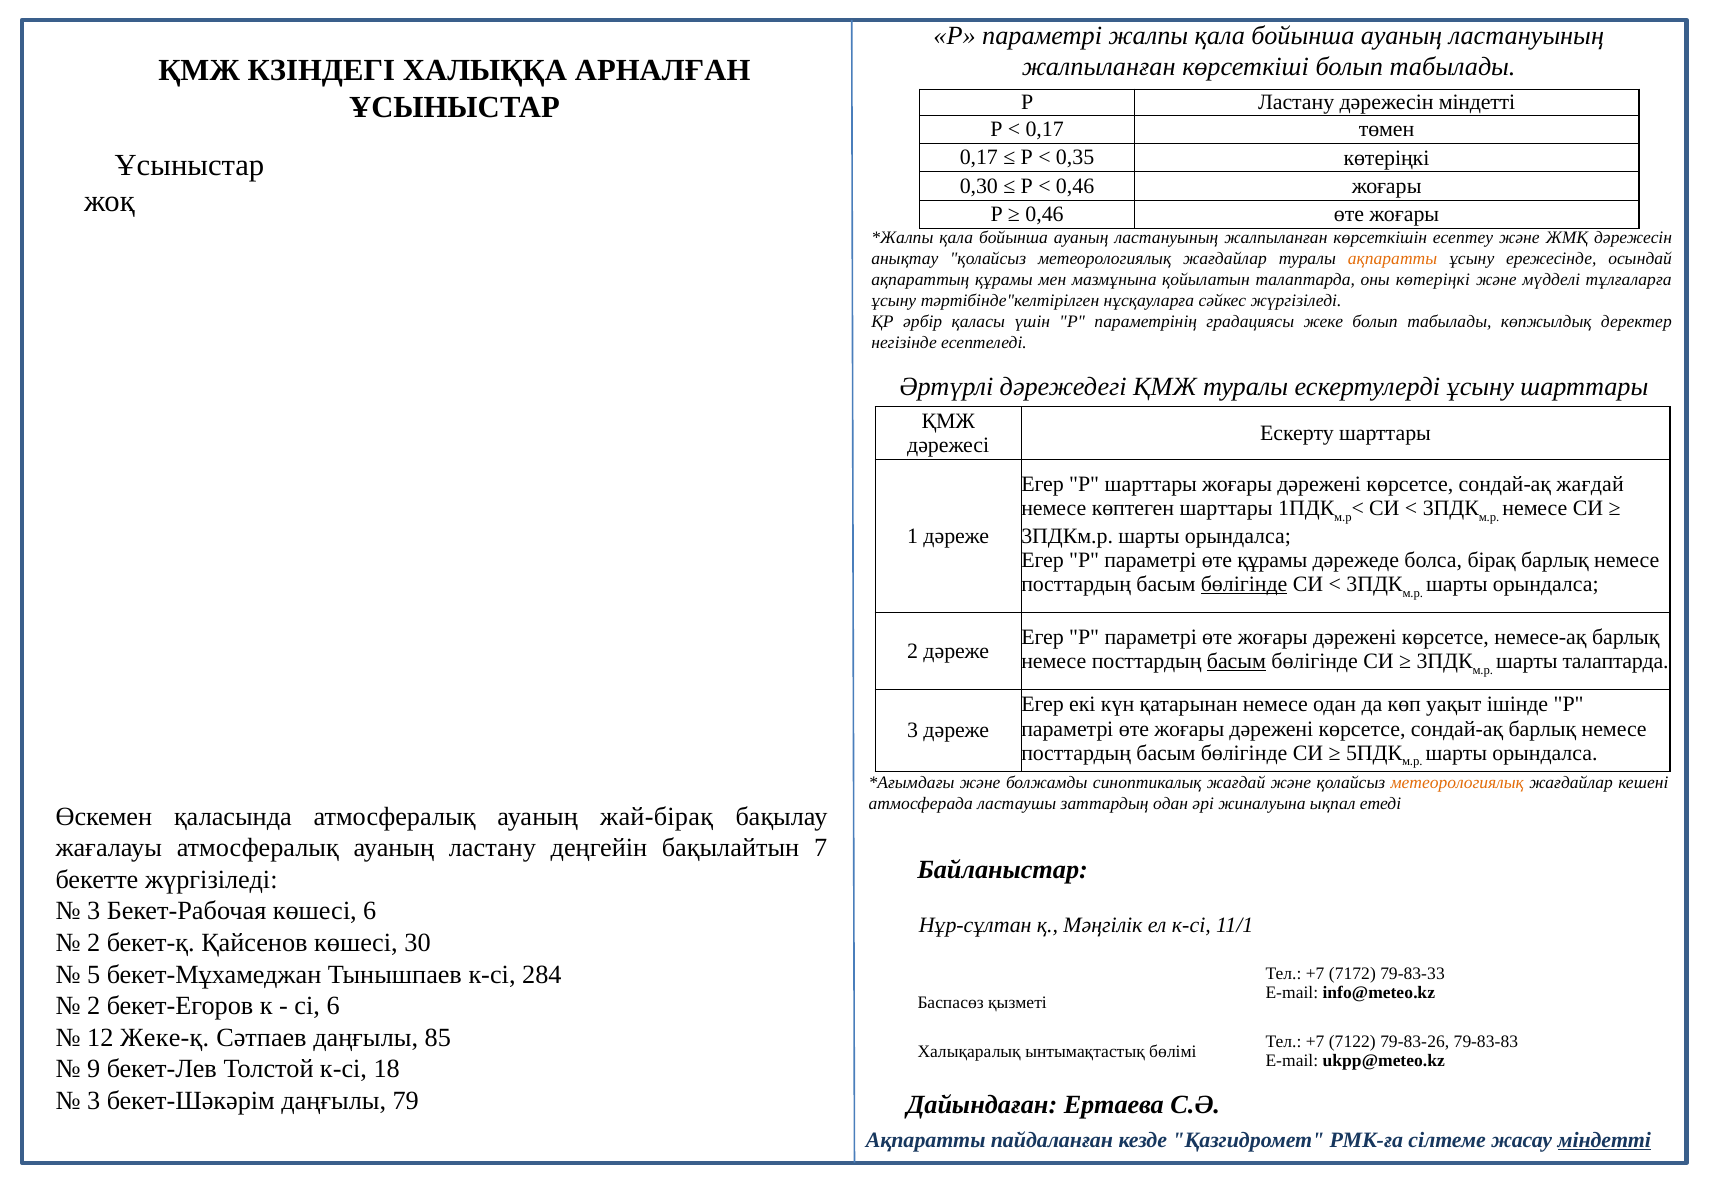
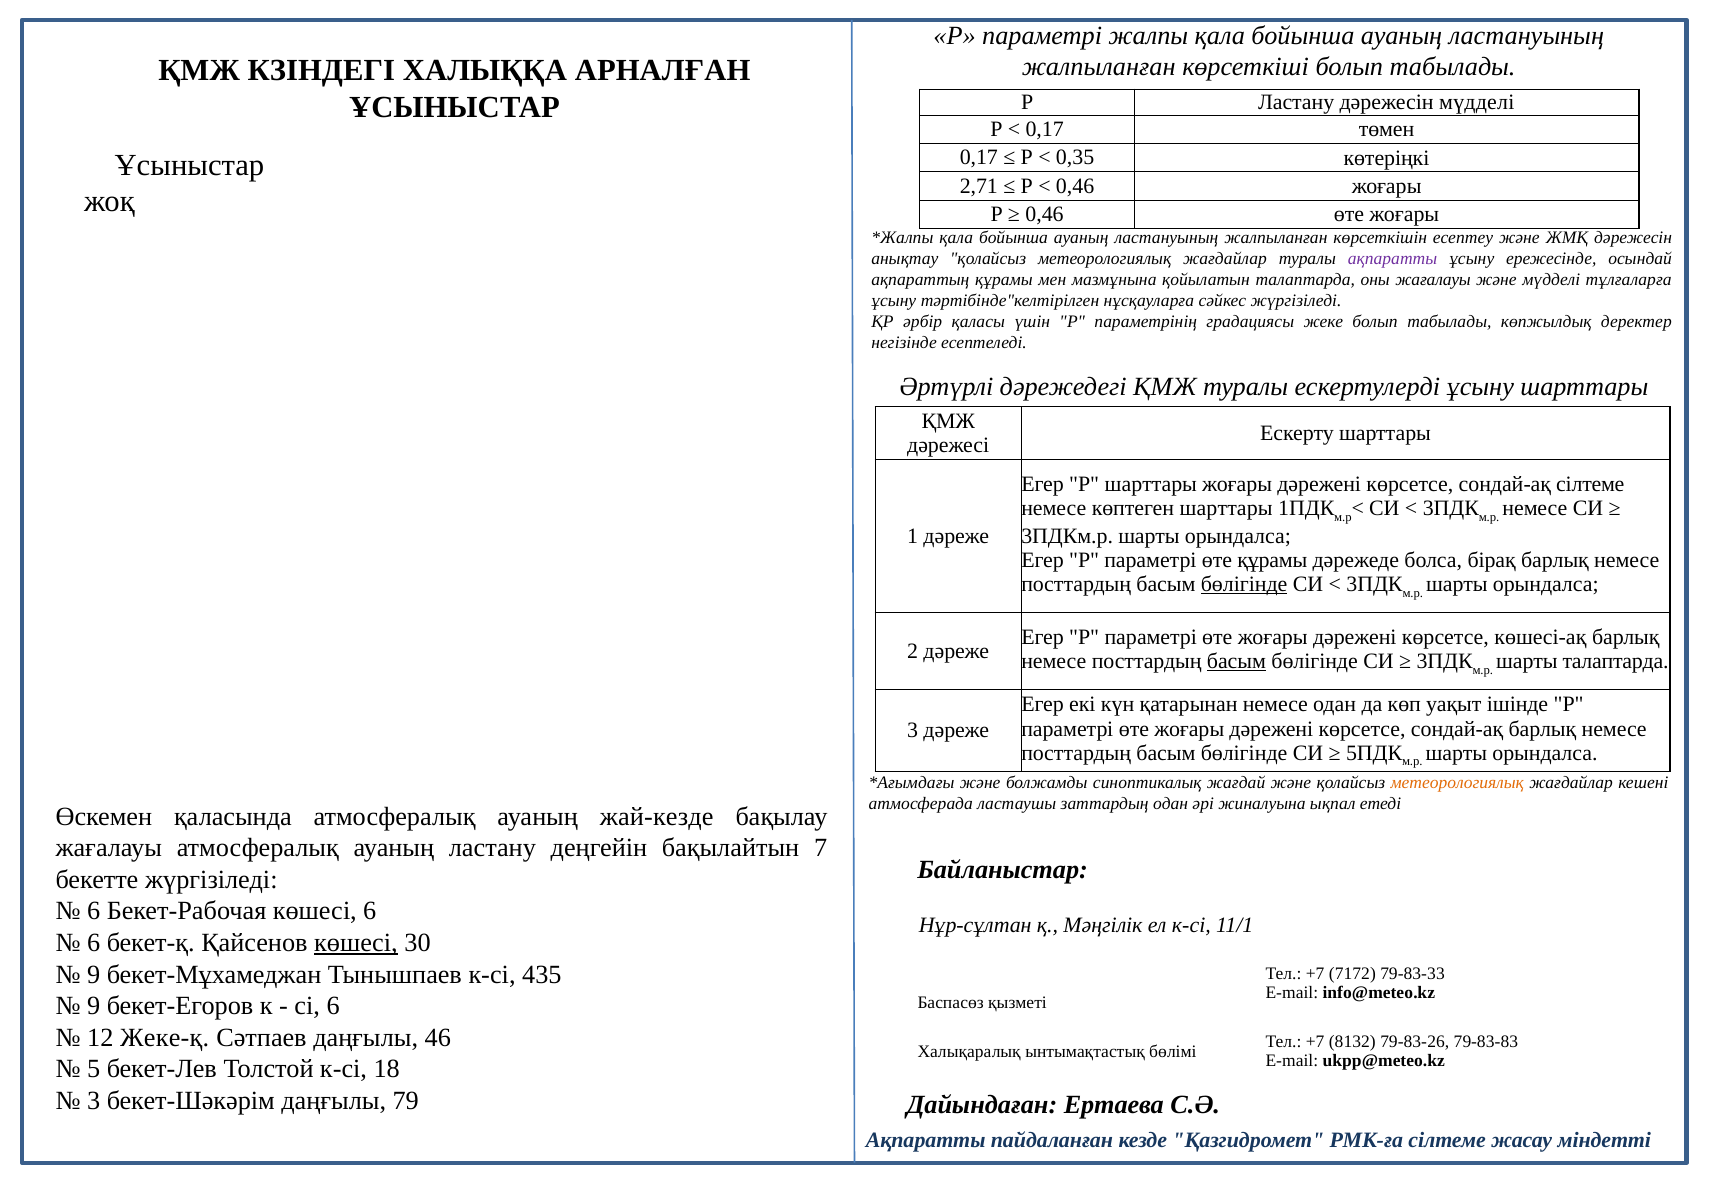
дәрежесін міндетті: міндетті -> мүдделі (1477, 103)
0,30: 0,30 -> 2,71 (979, 186)
ақпаратты colour: orange -> purple (1393, 259)
оны көтеріңкі: көтеріңкі -> жағалауы (1433, 280)
сондай-ақ жағдай: жағдай -> сілтеме (1590, 484)
немесе-ақ: немесе-ақ -> көшесі-ақ (1540, 637)
жай-бірақ: жай-бірақ -> жай-кезде (657, 817)
3: 3 -> 6 (94, 911)
2: 2 -> 6 (94, 943)
көшесі underline: none -> present (356, 943)
5: 5 -> 9 (94, 974)
284: 284 -> 435 (542, 974)
2: 2 -> 9 (94, 1006)
85: 85 -> 46 (438, 1038)
7122: 7122 -> 8132 (1352, 1042)
9: 9 -> 5 (94, 1069)
міндетті underline: present -> none (1604, 1140)
